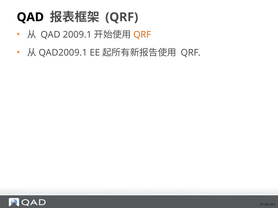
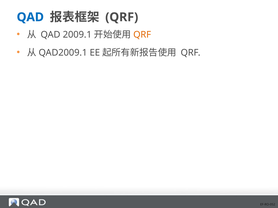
QAD colour: black -> blue (30, 17)
